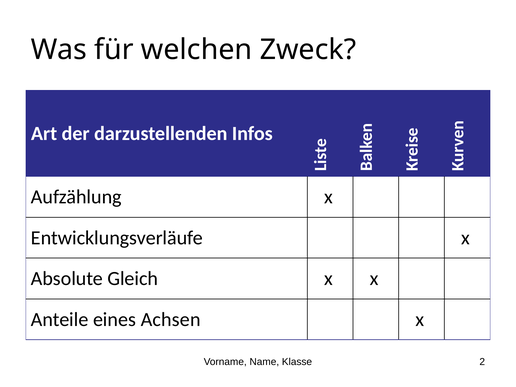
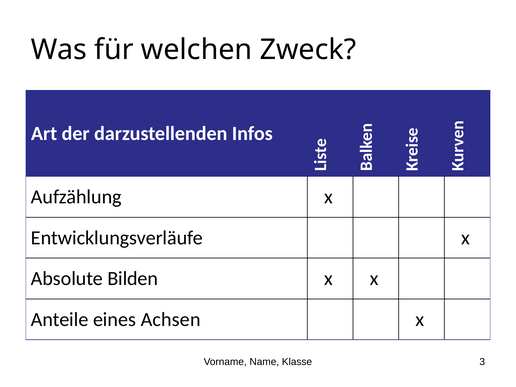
Gleich: Gleich -> Bilden (133, 279)
2: 2 -> 3 (482, 362)
